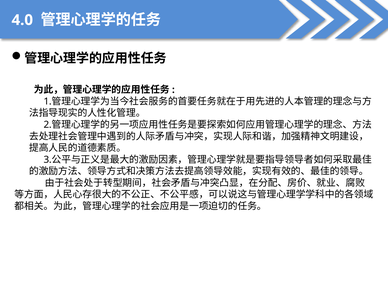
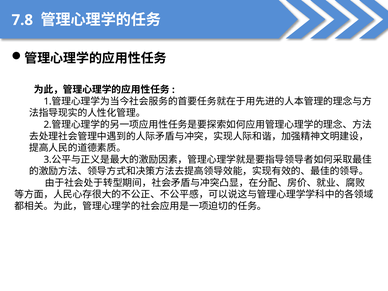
4.0: 4.0 -> 7.8 (22, 20)
